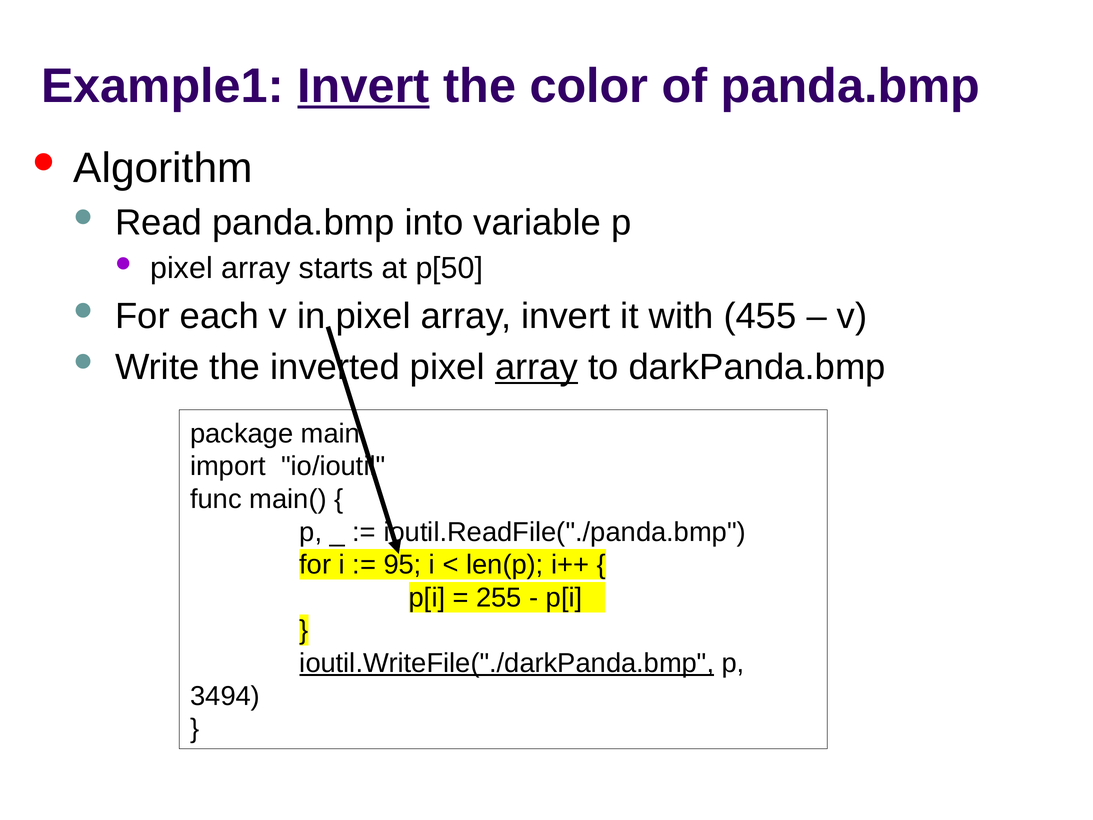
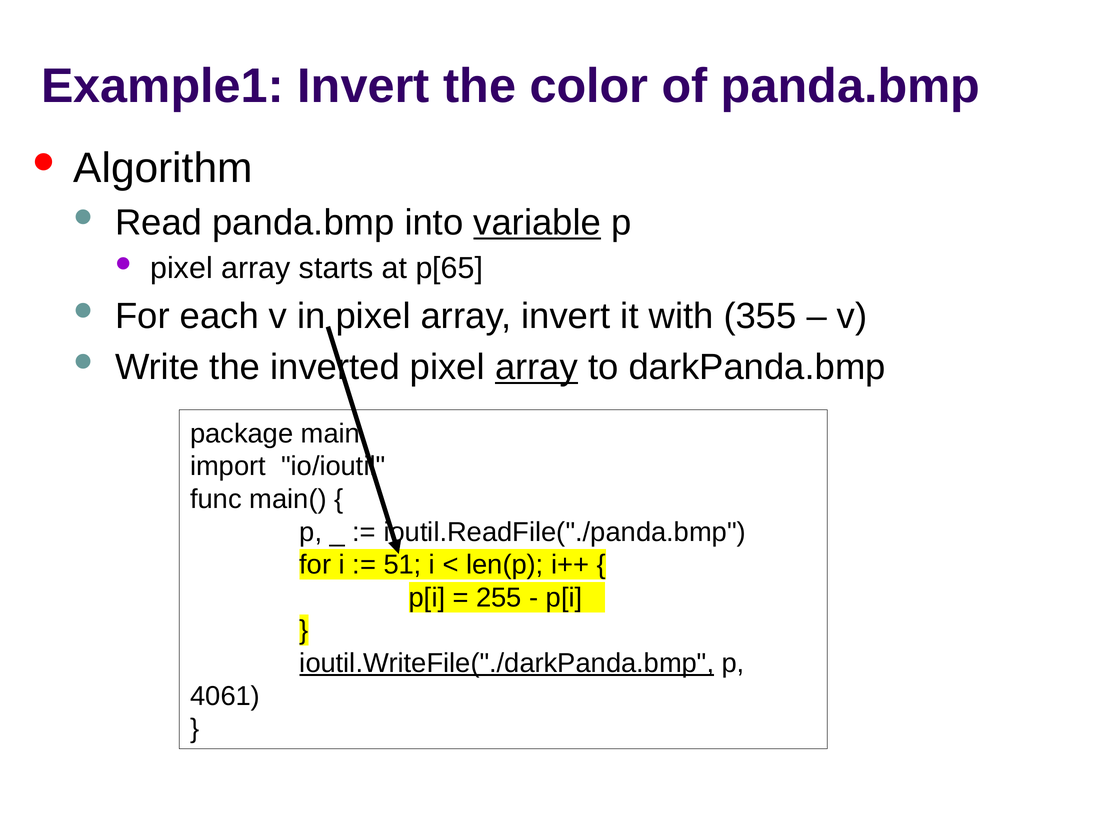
Invert underline: present -> none (364, 86)
variable underline: none -> present (537, 223)
p[50: p[50 -> p[65 (449, 268)
455: 455 -> 355 (760, 316)
95: 95 -> 51 (403, 565)
3494: 3494 -> 4061 (225, 696)
